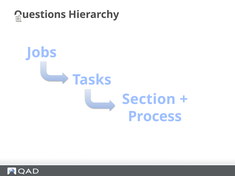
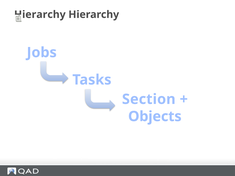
Questions: Questions -> Hierarchy (40, 15)
Process: Process -> Objects (155, 117)
